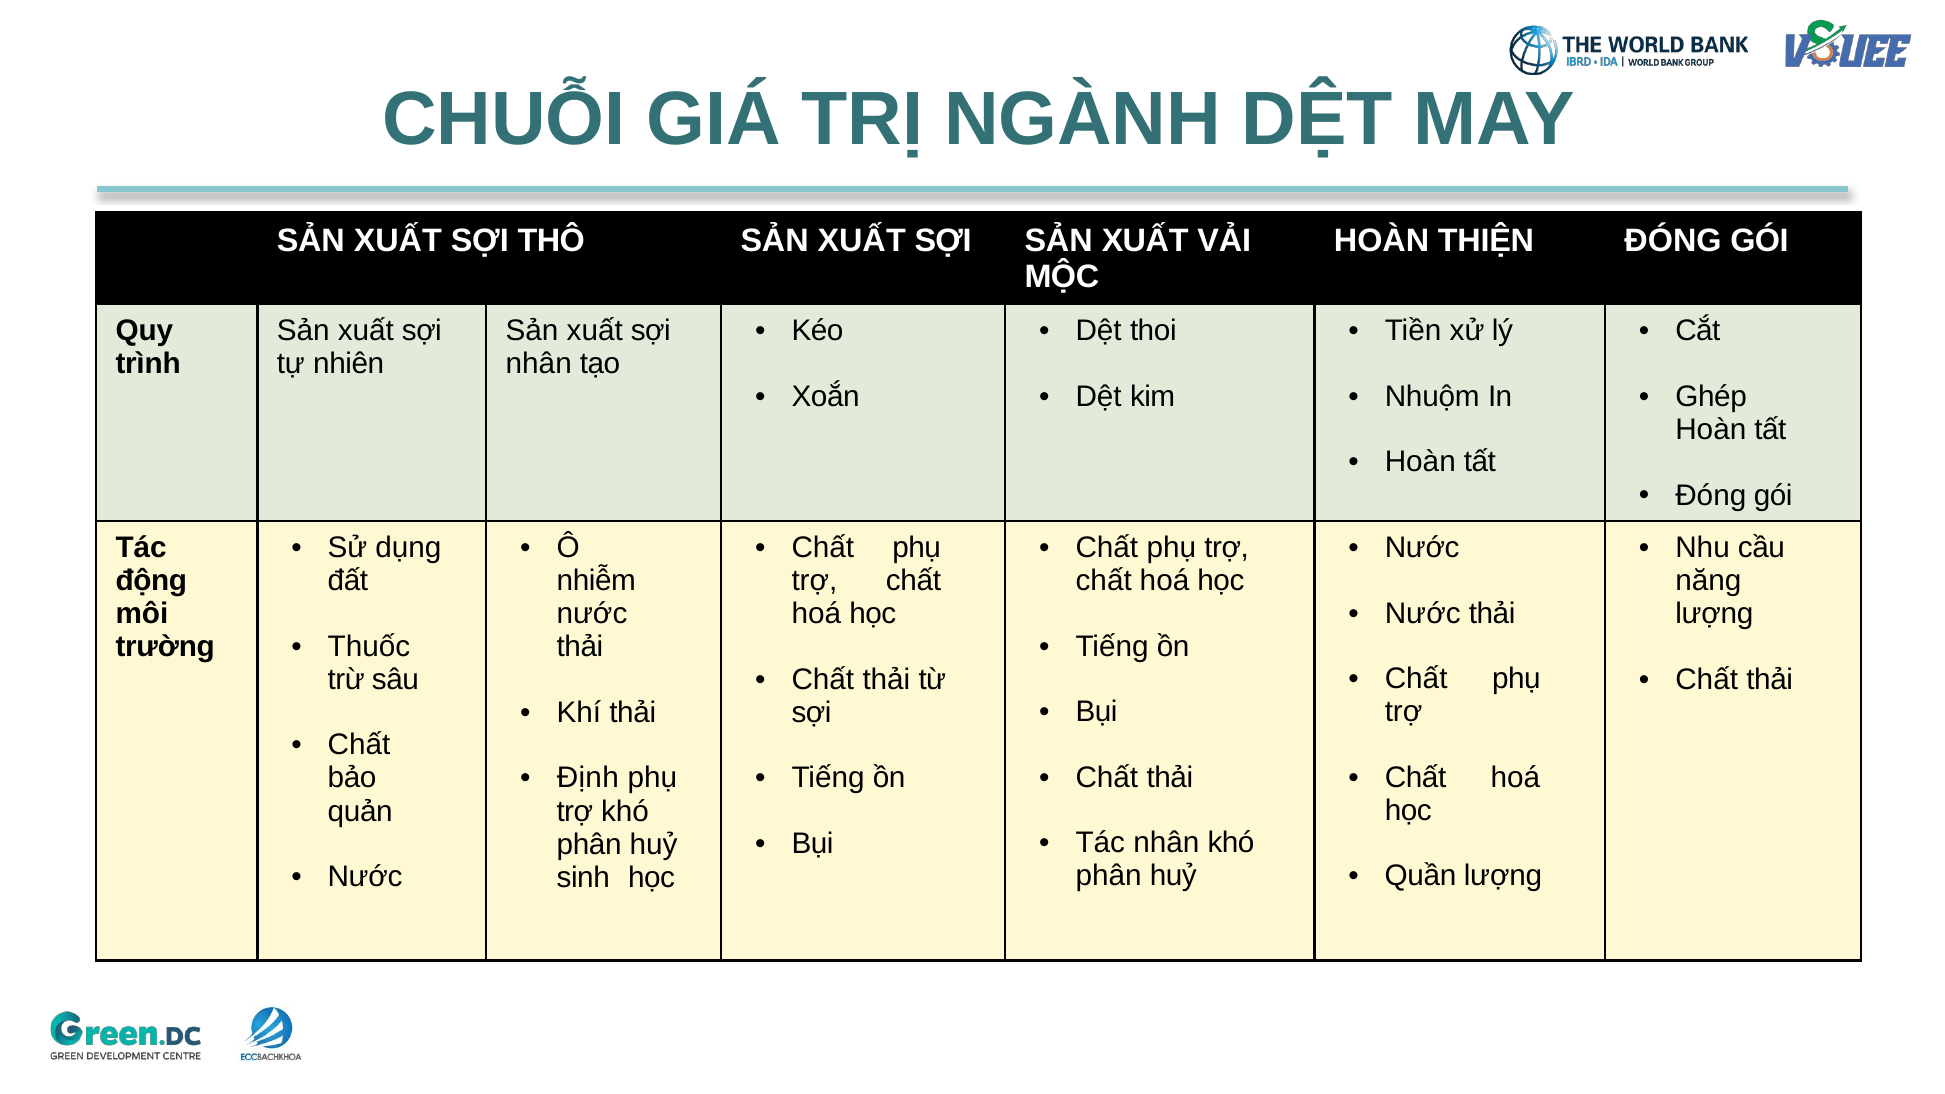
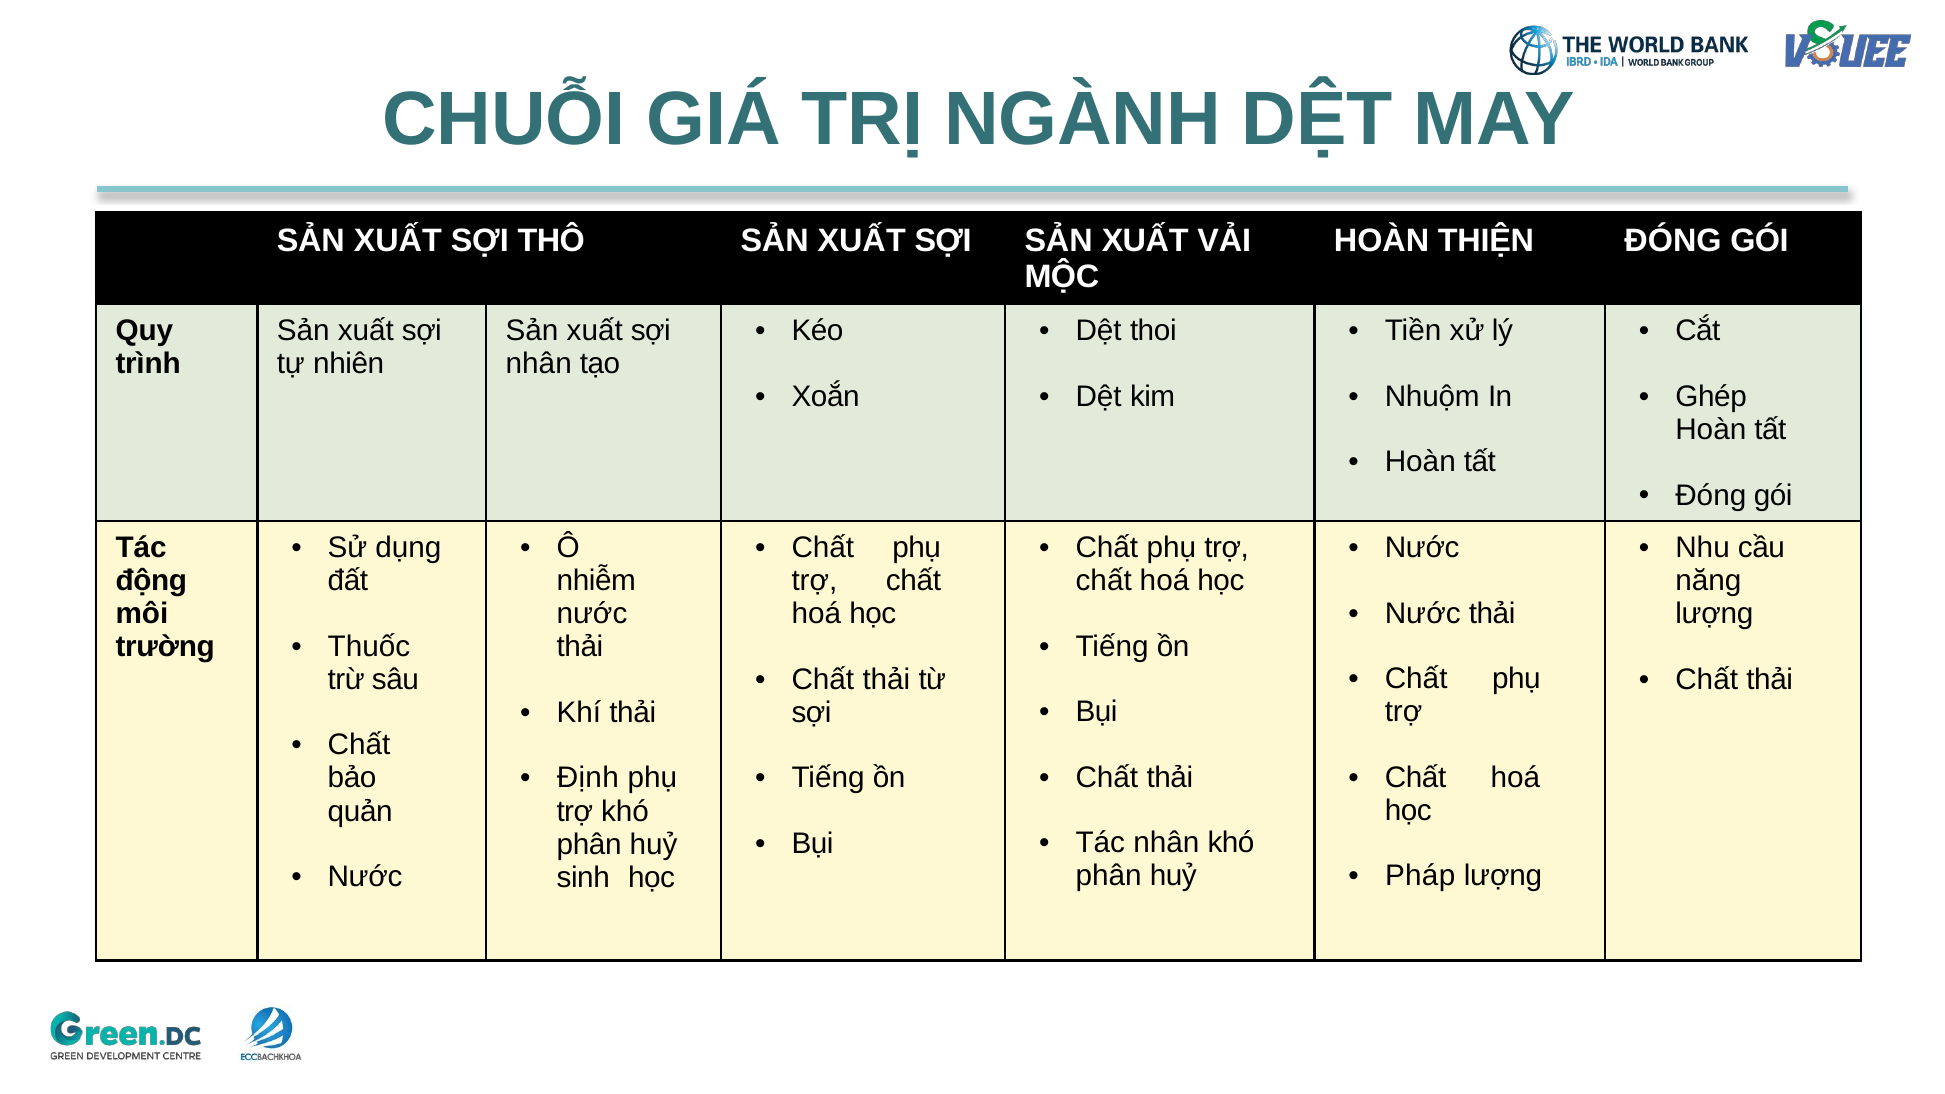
Quần: Quần -> Pháp (1420, 876)
